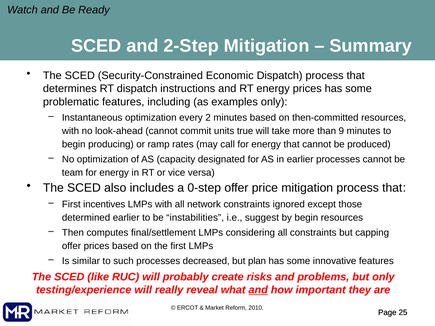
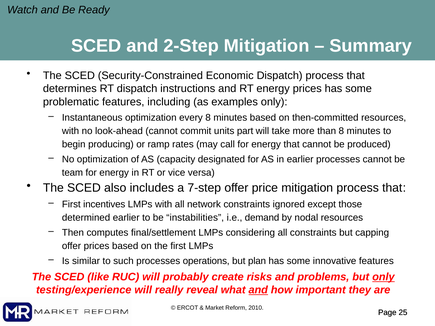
every 2: 2 -> 8 (208, 118)
true: true -> part (245, 131)
than 9: 9 -> 8 (341, 131)
0-step: 0-step -> 7-step (204, 188)
suggest: suggest -> demand (262, 218)
by begin: begin -> nodal (306, 218)
decreased: decreased -> operations (206, 261)
only underline: none -> present (383, 277)
